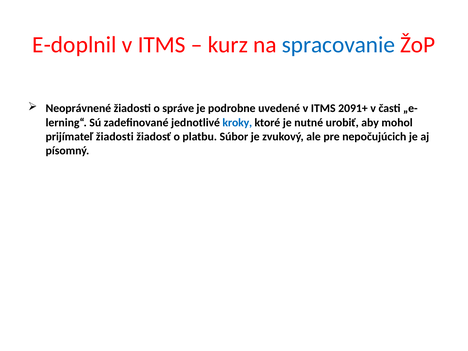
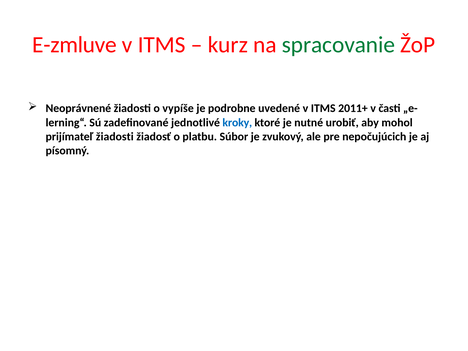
E-doplnil: E-doplnil -> E-zmluve (75, 45)
spracovanie colour: blue -> green (338, 45)
správe: správe -> vypíše (178, 108)
2091+: 2091+ -> 2011+ (353, 108)
